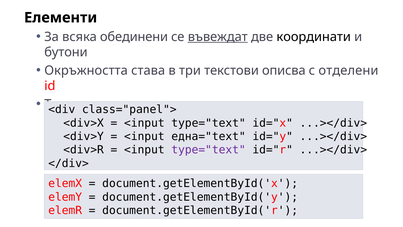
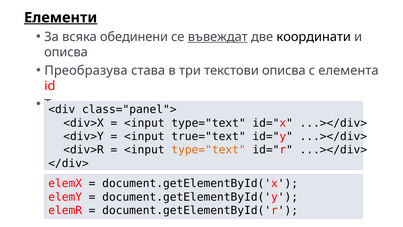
Елементи underline: none -> present (61, 18)
бутони: бутони -> описва (66, 52)
Окръжността: Окръжността -> Преобразува (86, 70)
отделени: отделени -> елемента (348, 70)
една="text: една="text -> true="text (209, 136)
type="text colour: purple -> orange (209, 150)
